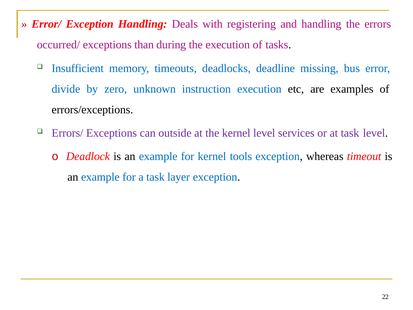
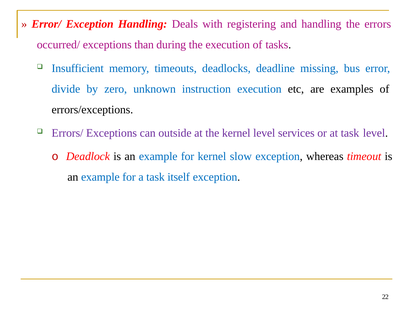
tools: tools -> slow (241, 156)
layer: layer -> itself (179, 177)
